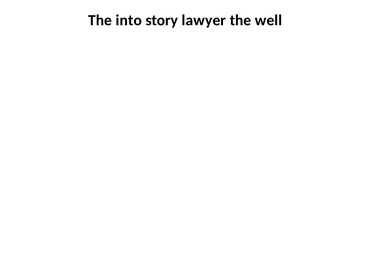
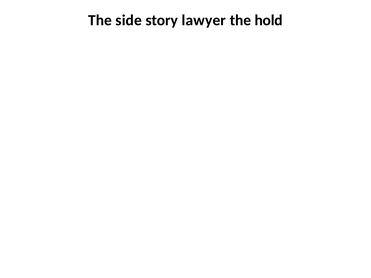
into: into -> side (129, 20)
well: well -> hold (269, 20)
